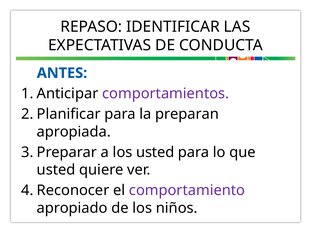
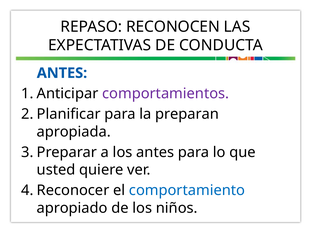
IDENTIFICAR: IDENTIFICAR -> RECONOCEN (173, 27)
los usted: usted -> antes (155, 152)
comportamiento colour: purple -> blue (187, 191)
